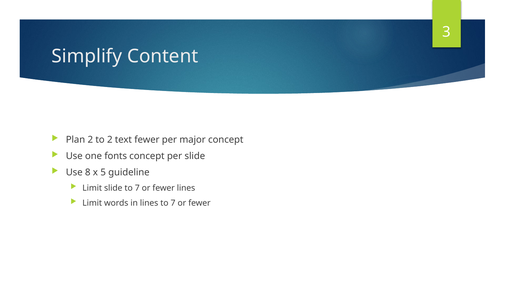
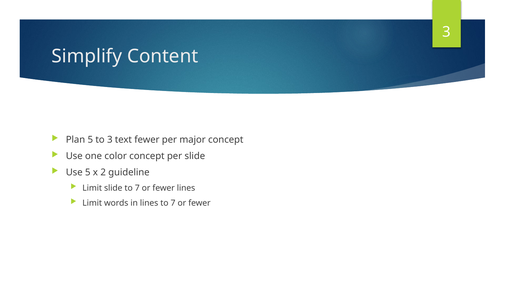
Plan 2: 2 -> 5 (90, 140)
to 2: 2 -> 3 (110, 140)
fonts: fonts -> color (116, 156)
Use 8: 8 -> 5 (88, 173)
5: 5 -> 2 (103, 173)
